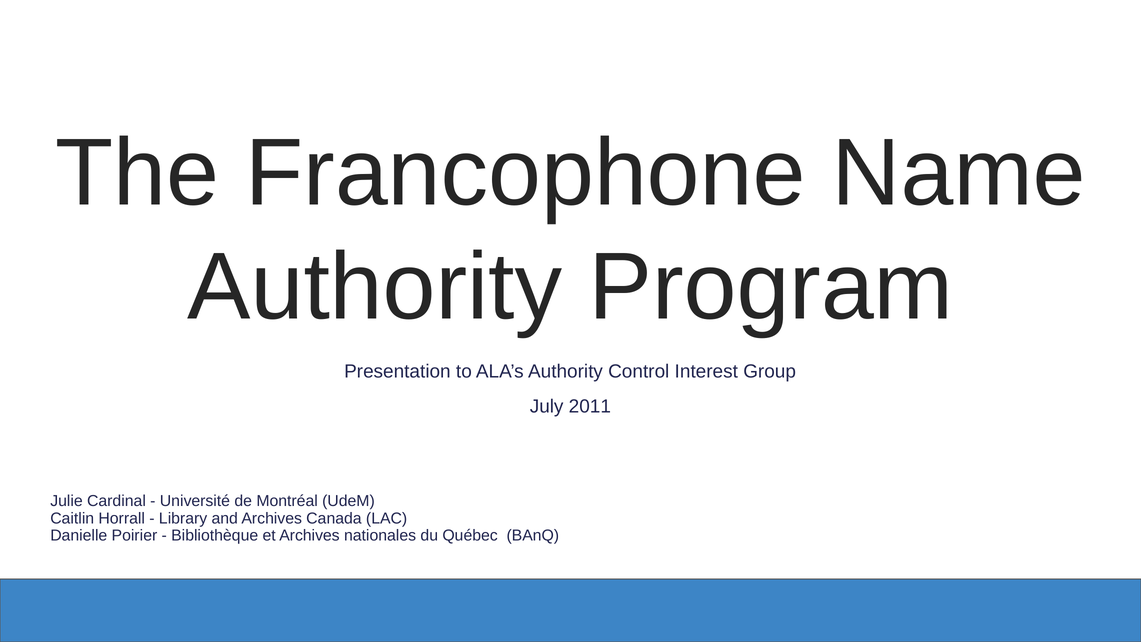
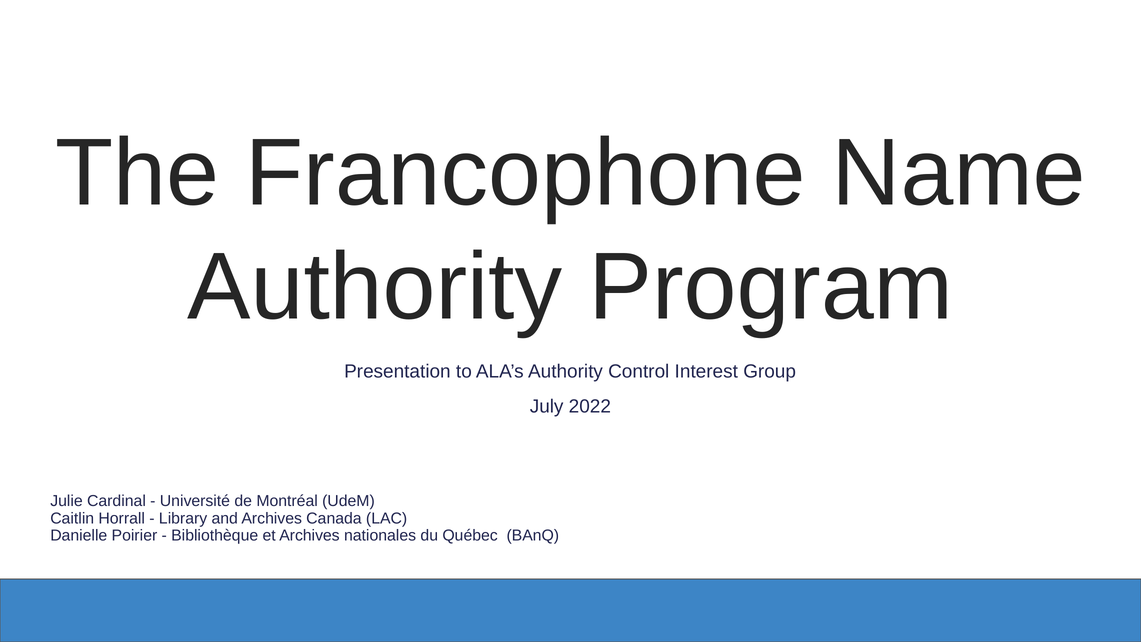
2011: 2011 -> 2022 (590, 407)
